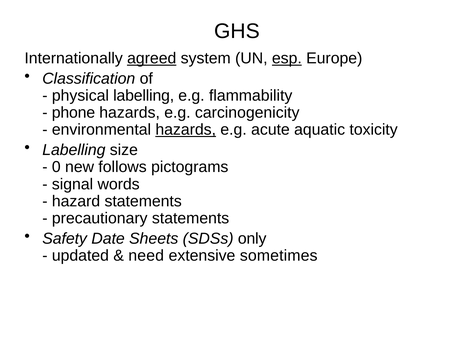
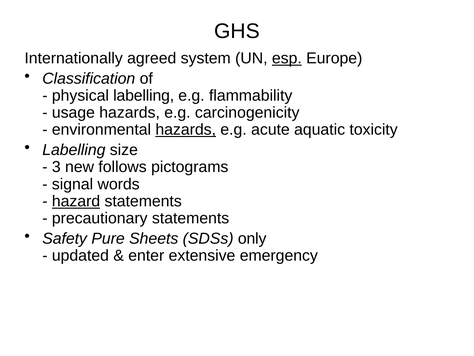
agreed underline: present -> none (152, 58)
phone: phone -> usage (73, 113)
0: 0 -> 3 (56, 167)
hazard underline: none -> present (76, 201)
Date: Date -> Pure (108, 238)
need: need -> enter (146, 255)
sometimes: sometimes -> emergency (279, 255)
